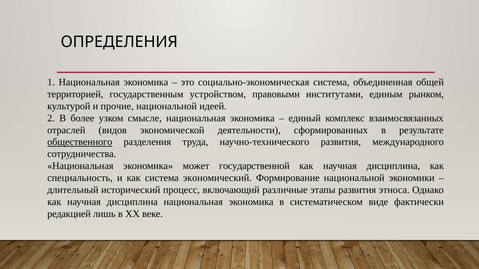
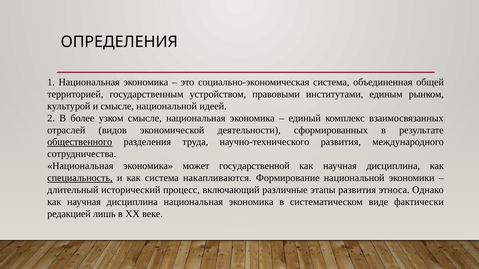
и прочие: прочие -> смысле (117, 106)
специальность underline: none -> present (80, 178)
экономический: экономический -> накапливаются (217, 178)
